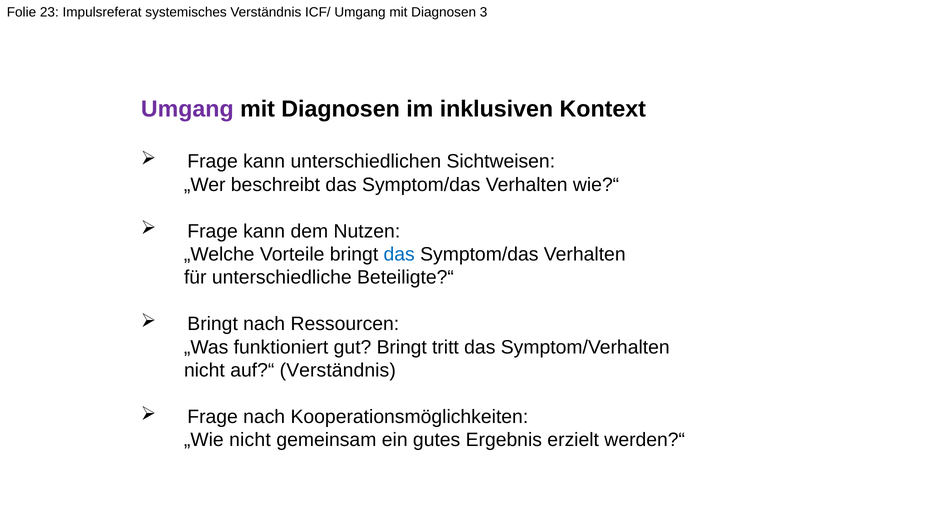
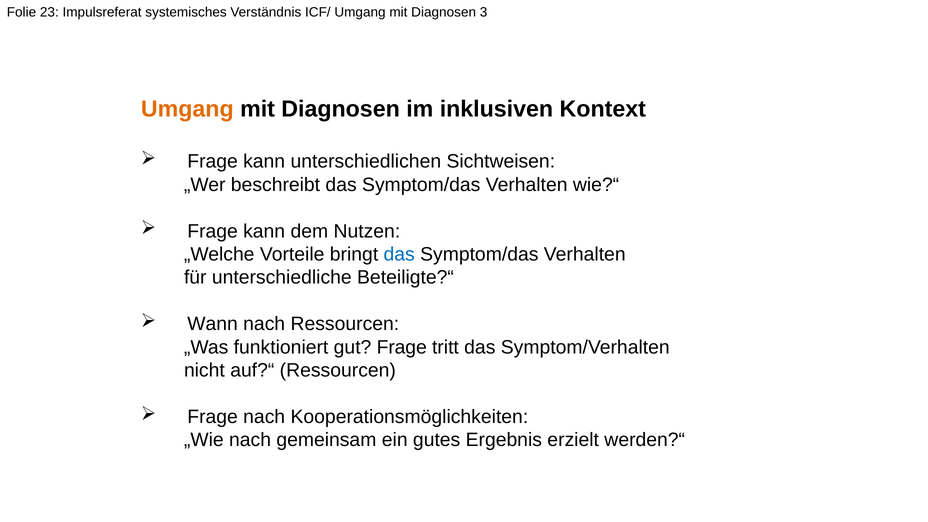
Umgang colour: purple -> orange (187, 109)
Bringt: Bringt -> Wann (213, 324)
gut Bringt: Bringt -> Frage (402, 347)
auf?“ Verständnis: Verständnis -> Ressourcen (338, 370)
„Wie nicht: nicht -> nach (250, 440)
